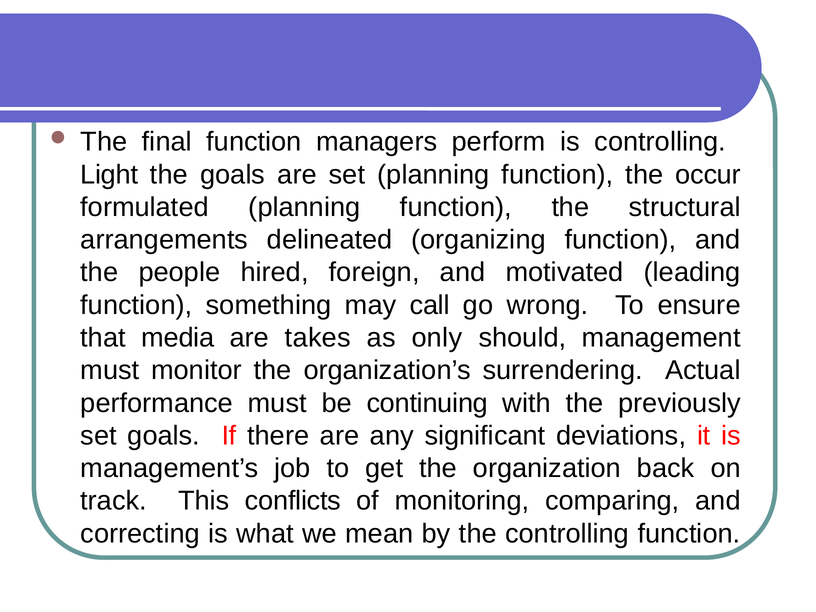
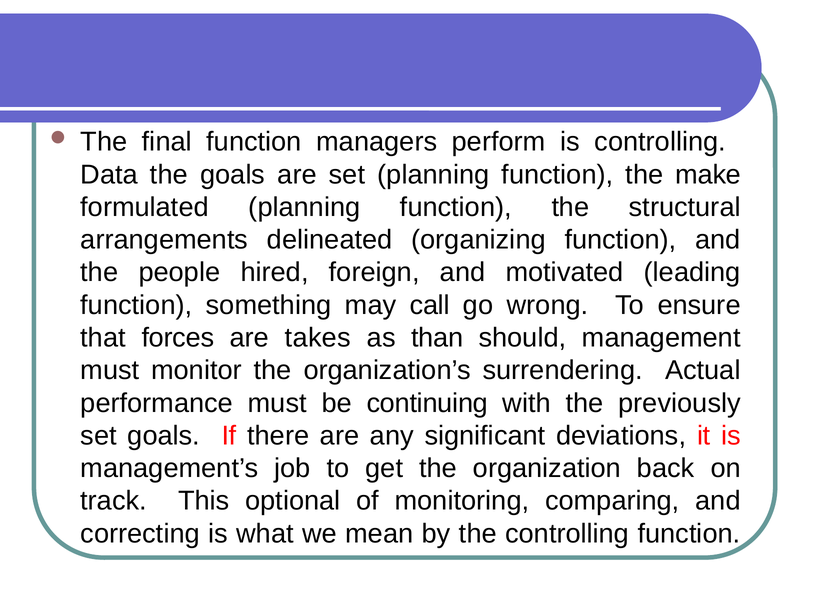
Light: Light -> Data (109, 175)
occur: occur -> make (708, 175)
media: media -> forces (178, 338)
only: only -> than (437, 338)
conflicts: conflicts -> optional (293, 501)
